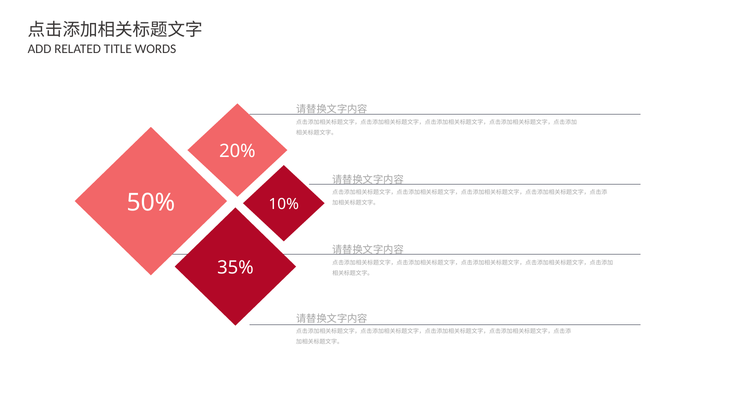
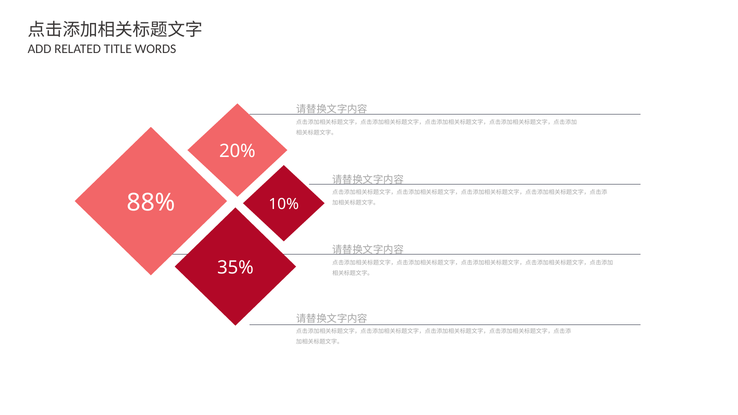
50%: 50% -> 88% (151, 203)
